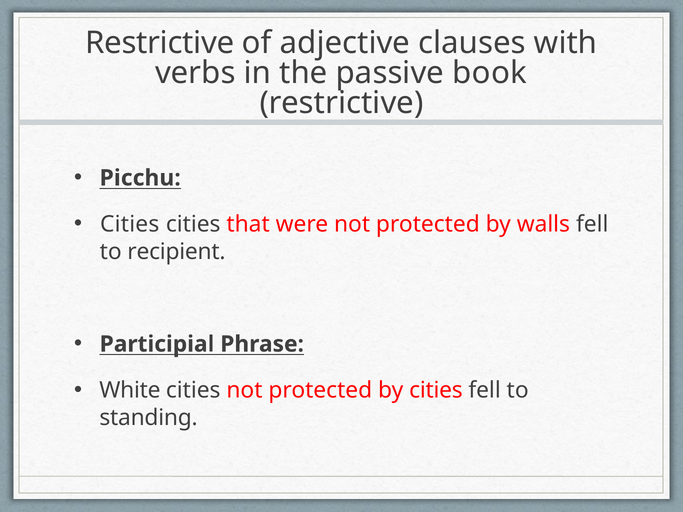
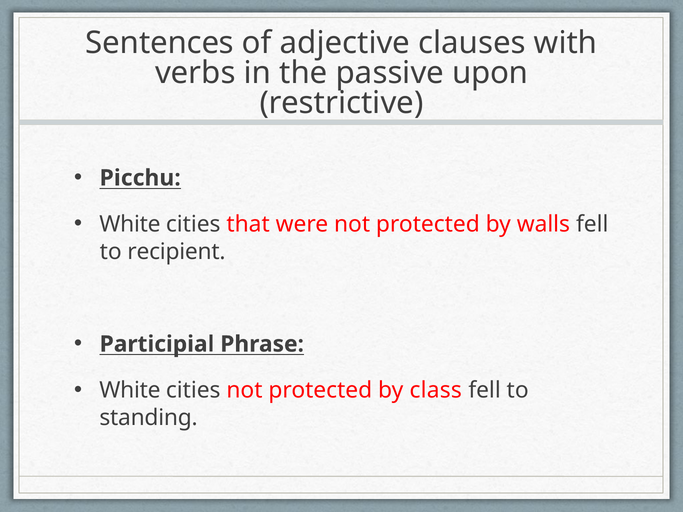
Restrictive: Restrictive -> Sentences (160, 43)
book: book -> upon (490, 73)
Cities: Cities -> White (130, 224)
by cities: cities -> class (436, 391)
